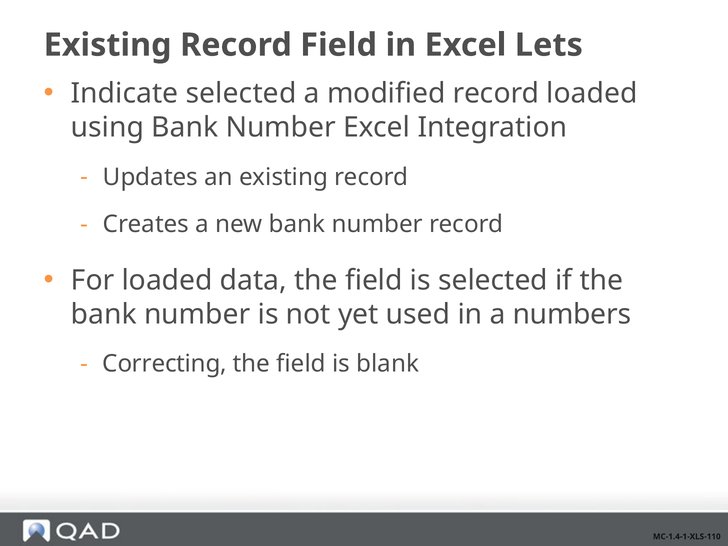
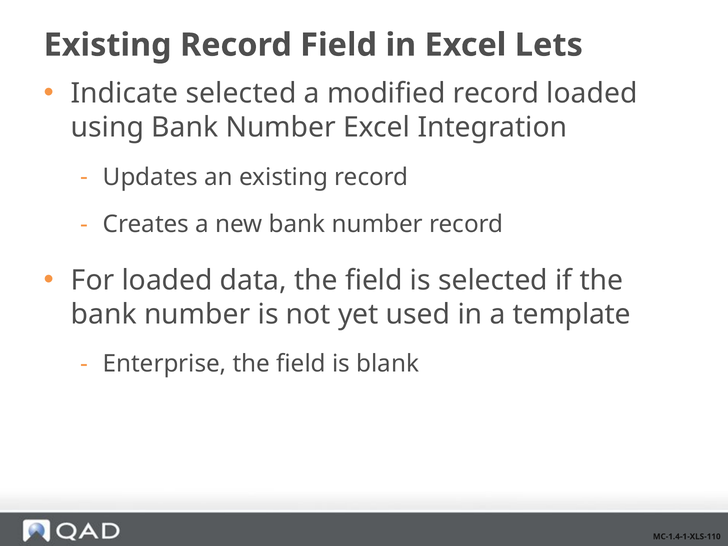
numbers: numbers -> template (572, 315)
Correcting: Correcting -> Enterprise (165, 364)
